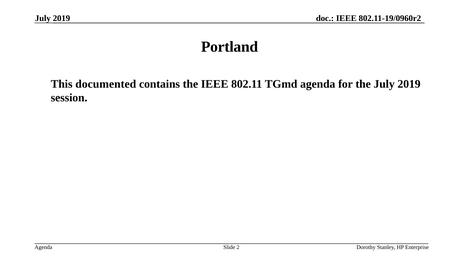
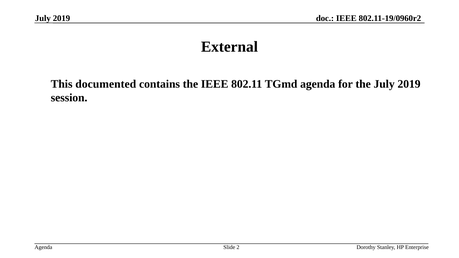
Portland: Portland -> External (229, 47)
